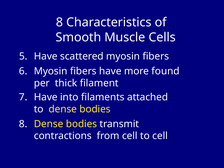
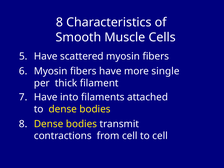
found: found -> single (165, 71)
